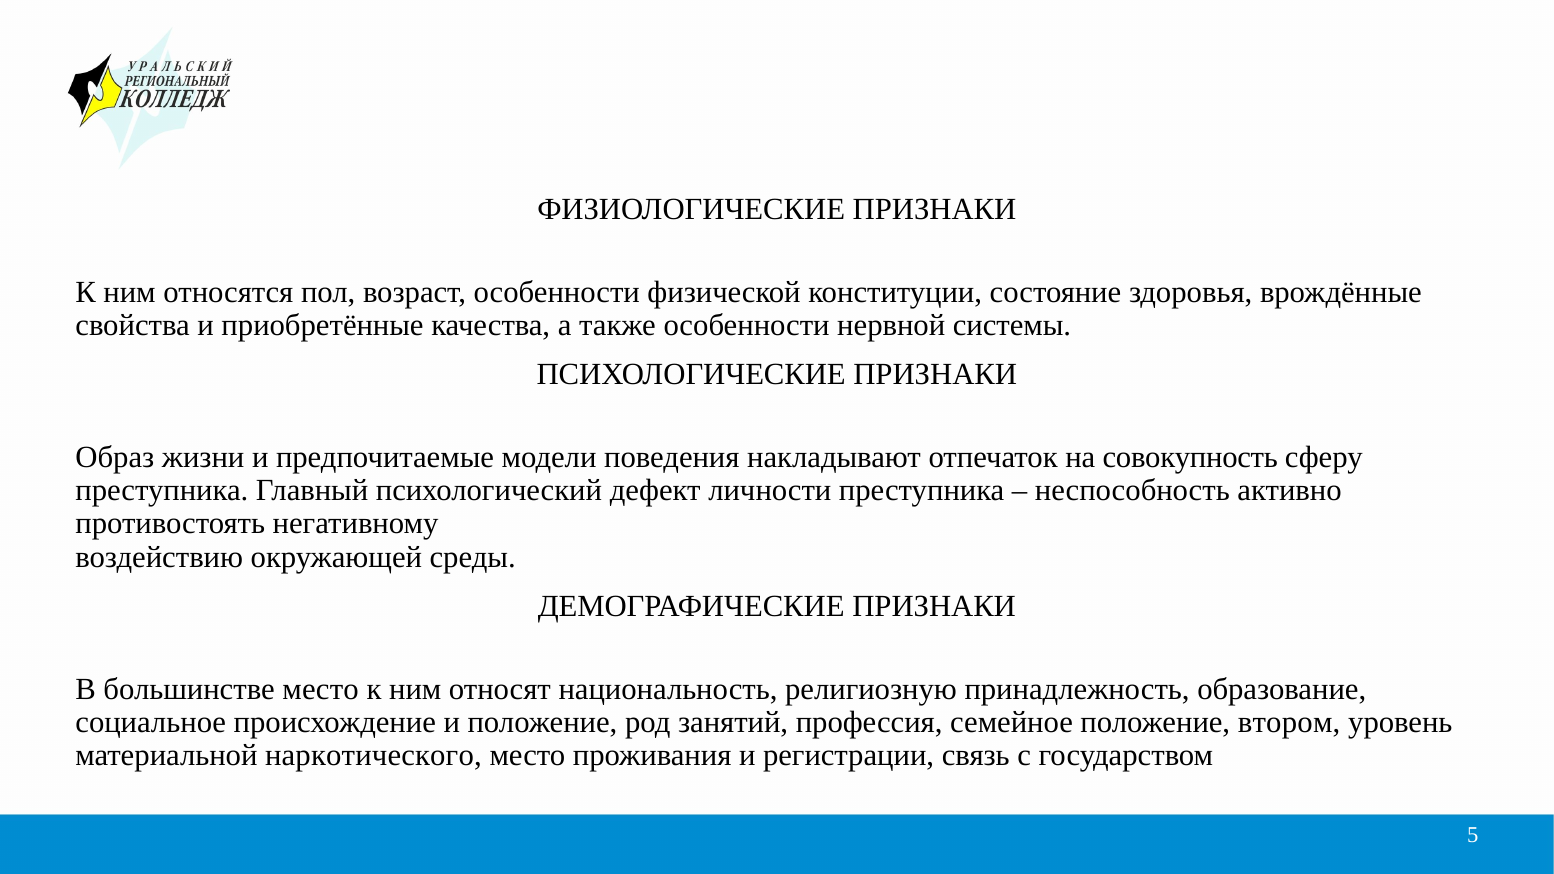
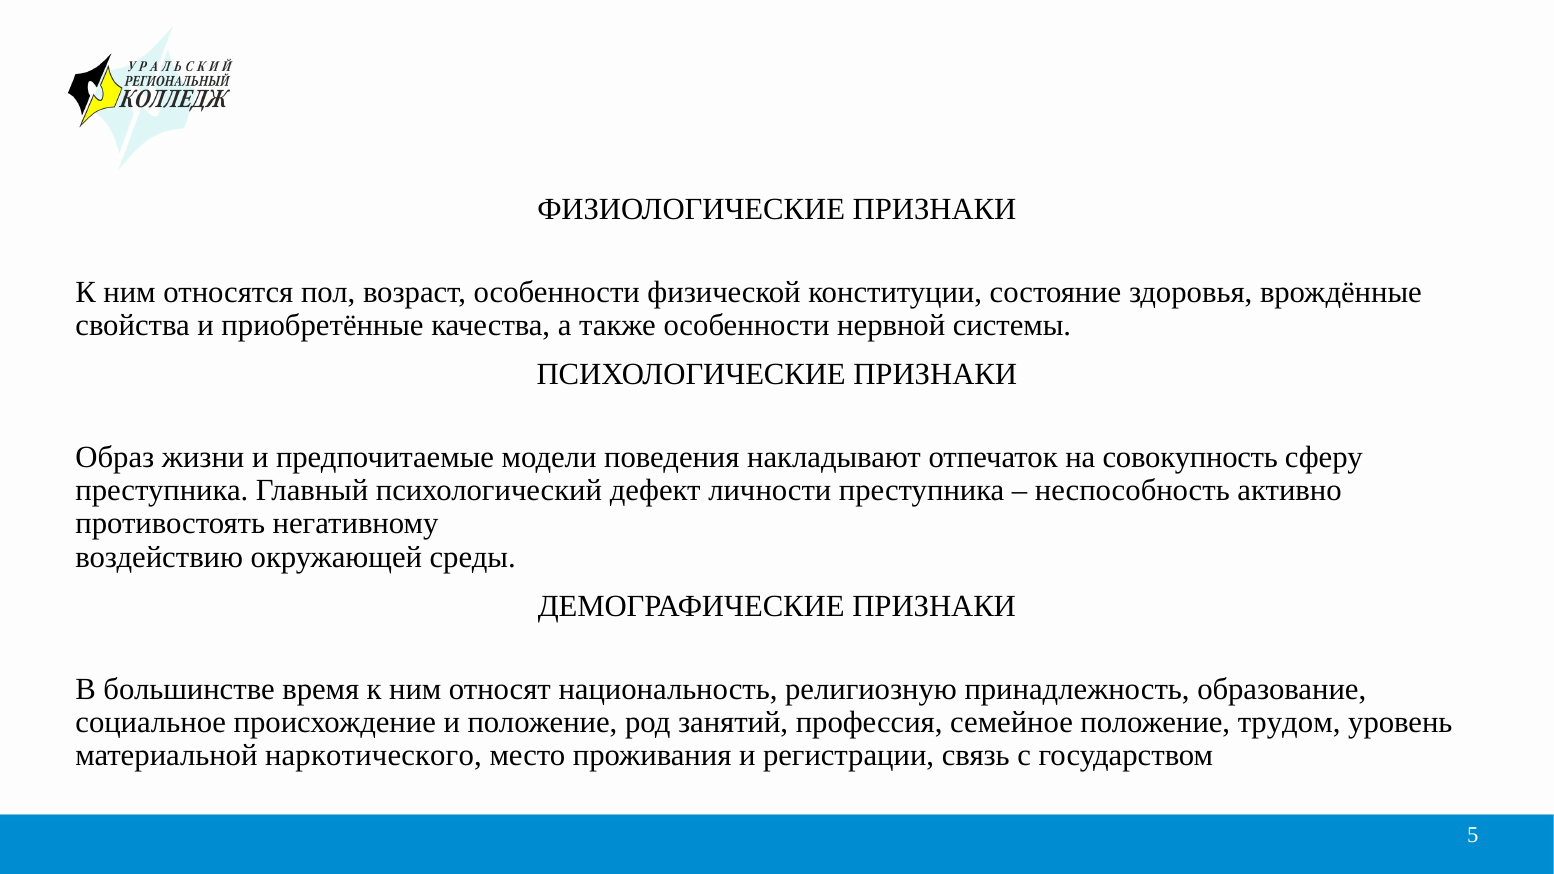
большинстве место: место -> время (321, 689)
втором: втором -> трудом (1289, 722)
